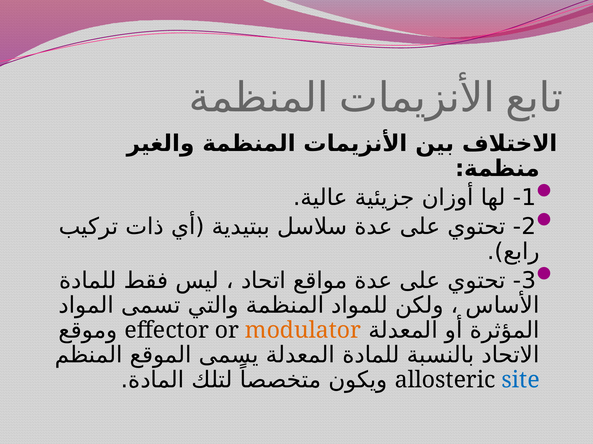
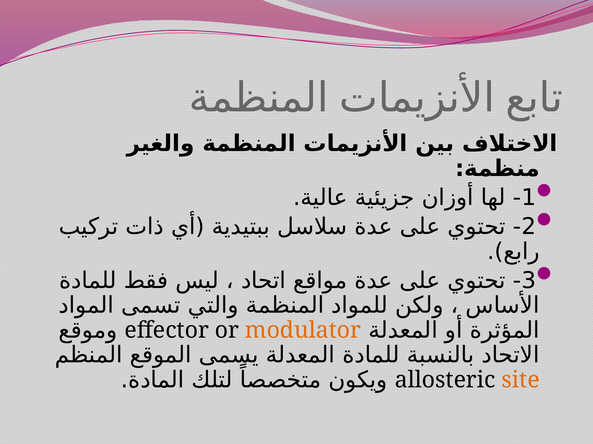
site colour: blue -> orange (521, 381)
